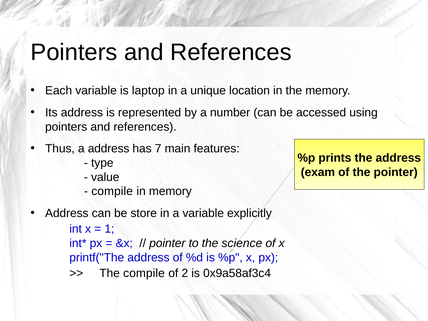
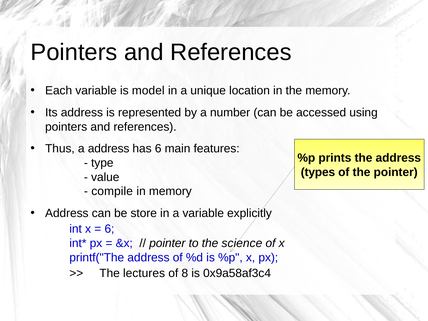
laptop: laptop -> model (148, 91)
has 7: 7 -> 6 (158, 149)
exam: exam -> types (318, 172)
1: 1 -> 6 (109, 229)
The compile: compile -> lectures (144, 273)
2: 2 -> 8 (185, 273)
